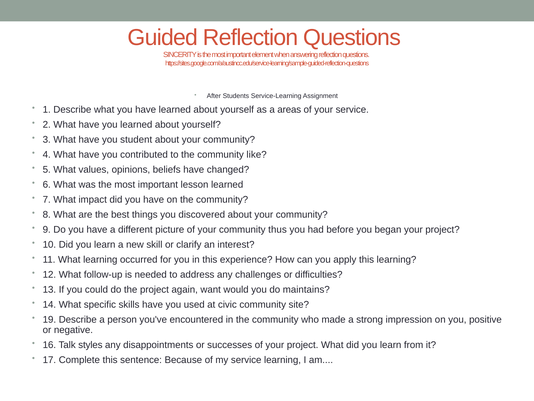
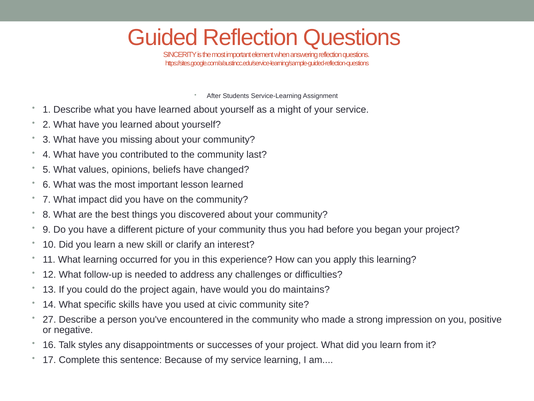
areas: areas -> might (289, 110)
student: student -> missing (136, 140)
like: like -> last (257, 155)
again want: want -> have (211, 289)
19: 19 -> 27 (49, 319)
